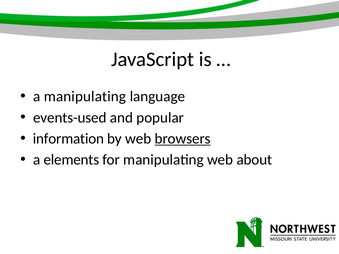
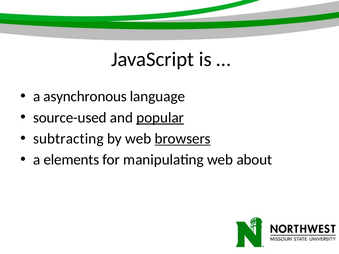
a manipulating: manipulating -> asynchronous (85, 97)
events-used: events-used -> source-used (70, 118)
popular underline: none -> present (160, 118)
information: information -> subtracting (68, 139)
